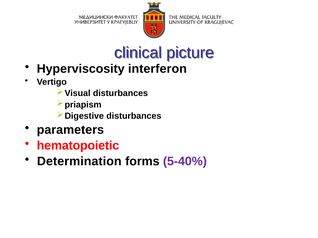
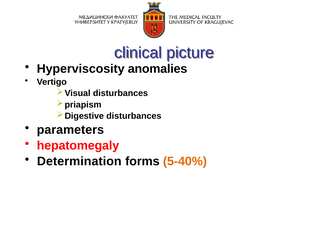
interferon: interferon -> anomalies (158, 69)
hematopoietic: hematopoietic -> hepatomegaly (78, 146)
5-40% colour: purple -> orange (185, 162)
